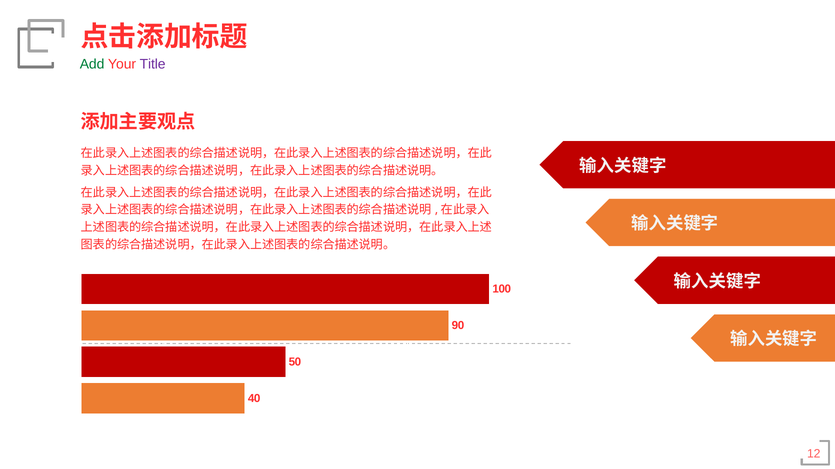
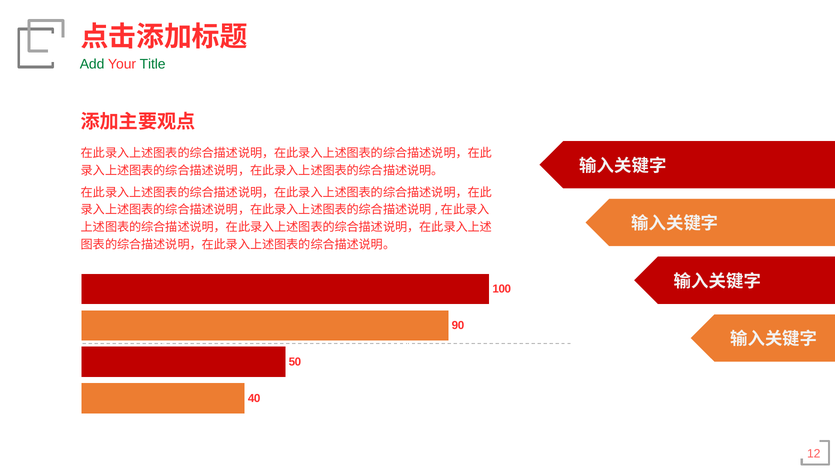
Title colour: purple -> green (153, 64)
